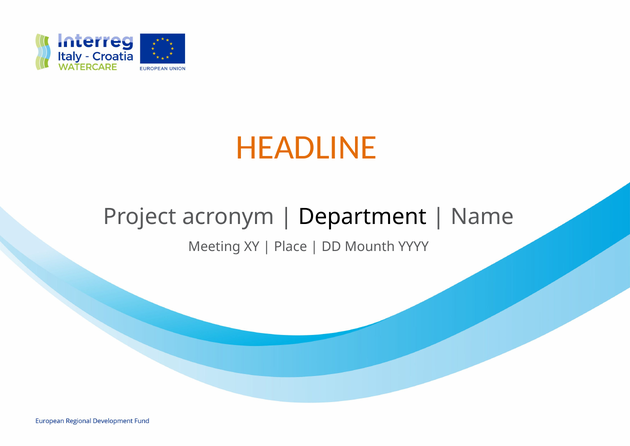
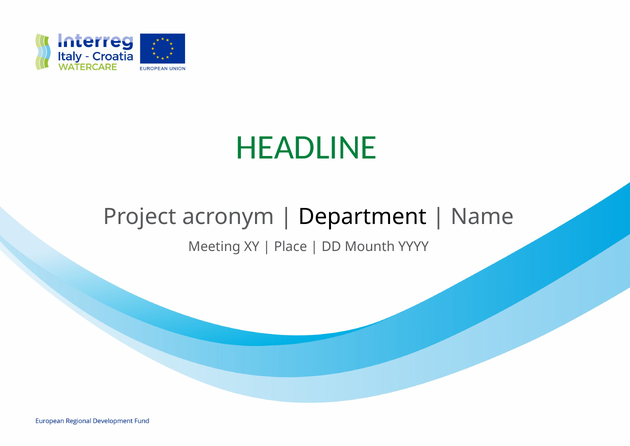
HEADLINE colour: orange -> green (306, 147)
